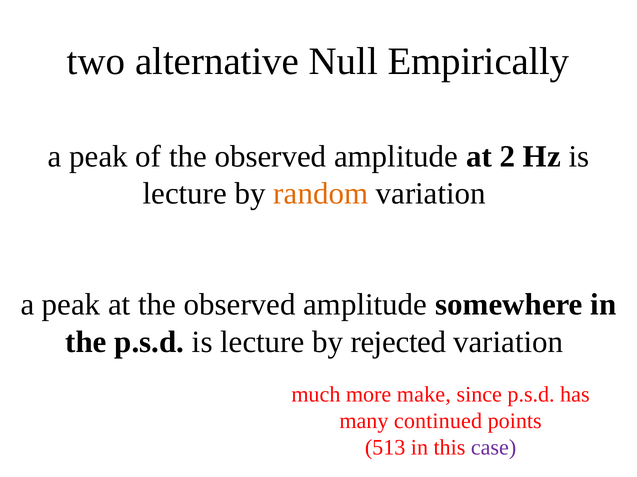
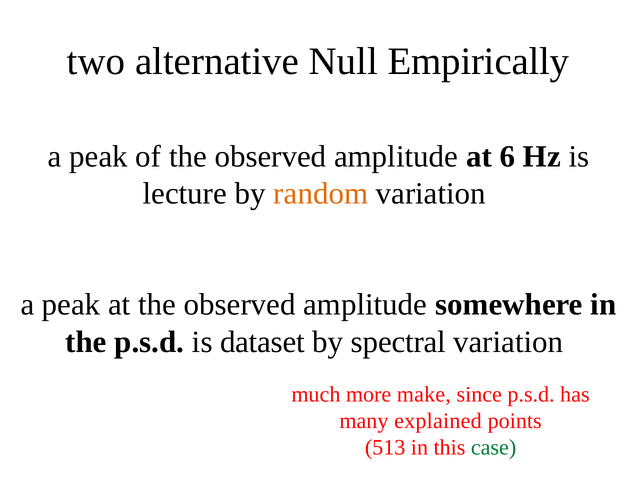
2: 2 -> 6 (507, 157)
p.s.d is lecture: lecture -> dataset (262, 342)
rejected: rejected -> spectral (398, 342)
continued: continued -> explained (438, 421)
case colour: purple -> green (494, 448)
